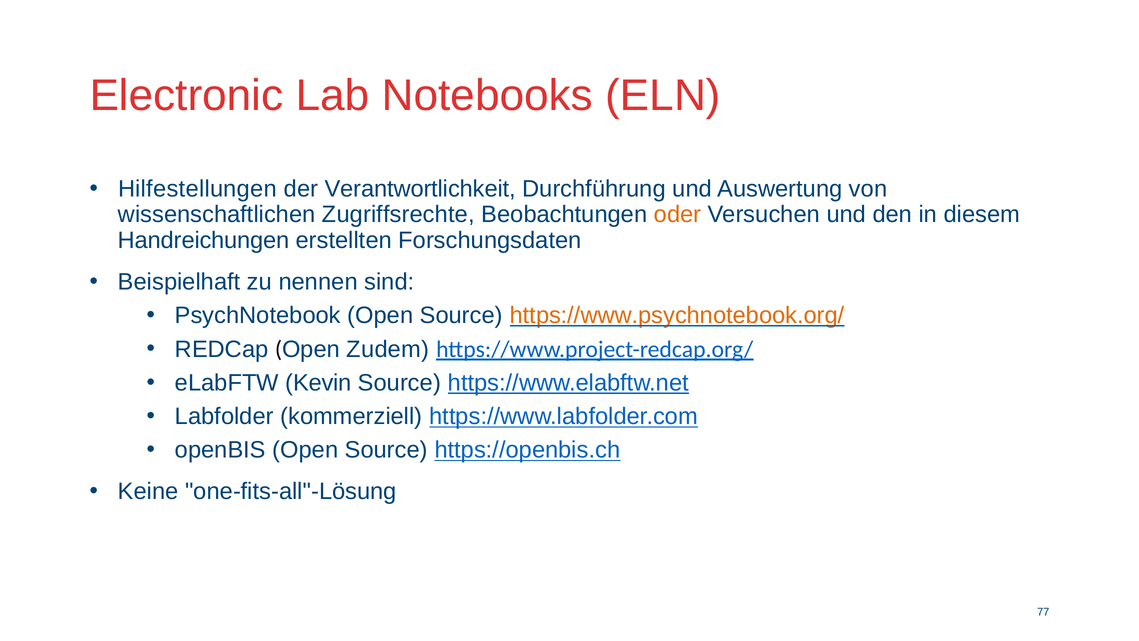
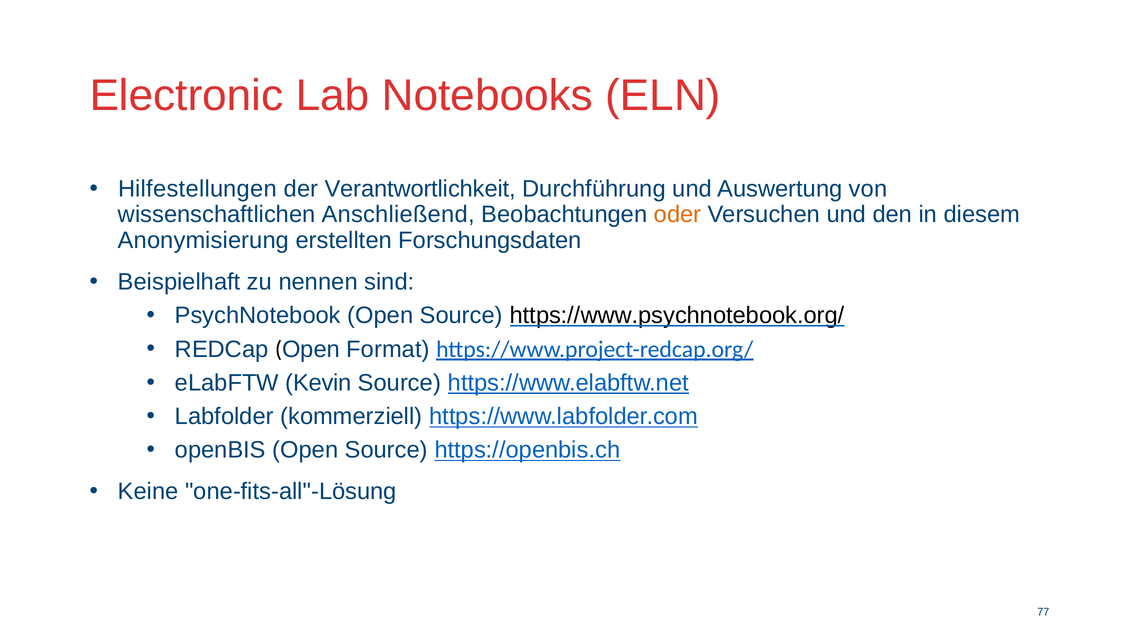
Zugriffsrechte: Zugriffsrechte -> Anschließend (398, 214)
Handreichungen: Handreichungen -> Anonymisierung (204, 240)
https://www.psychnotebook.org/ colour: orange -> black (677, 315)
Zudem: Zudem -> Format (388, 349)
